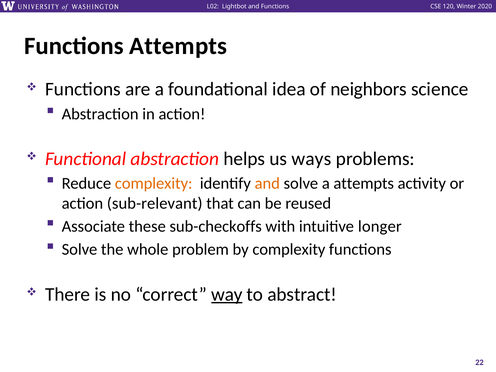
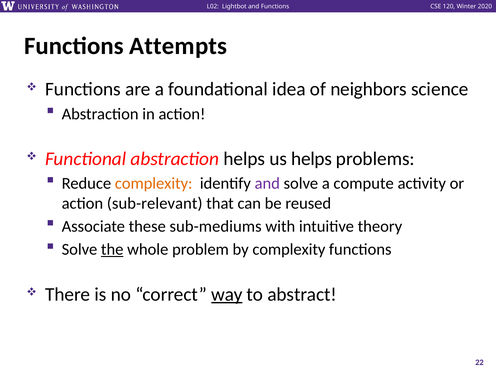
us ways: ways -> helps (312, 159)
and colour: orange -> purple (267, 183)
a attempts: attempts -> compute (364, 183)
sub-checkoffs: sub-checkoffs -> sub-mediums (216, 226)
longer: longer -> theory (380, 226)
the underline: none -> present (112, 249)
